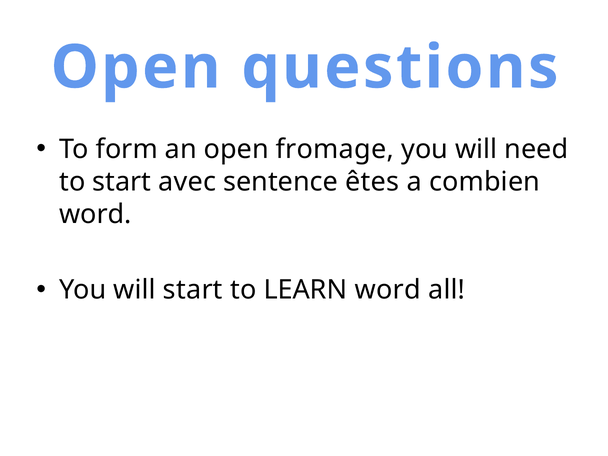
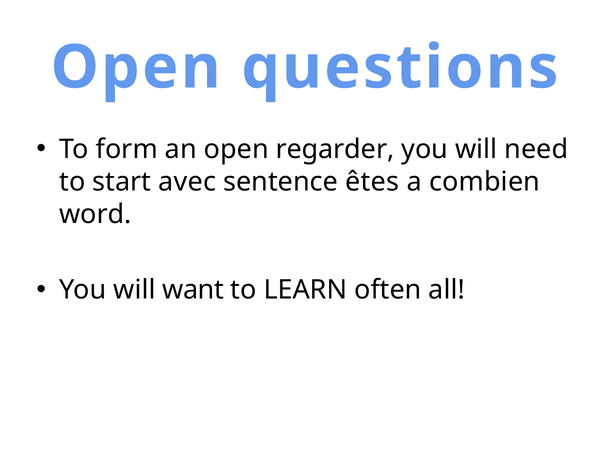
fromage: fromage -> regarder (335, 149)
will start: start -> want (193, 290)
LEARN word: word -> often (388, 290)
